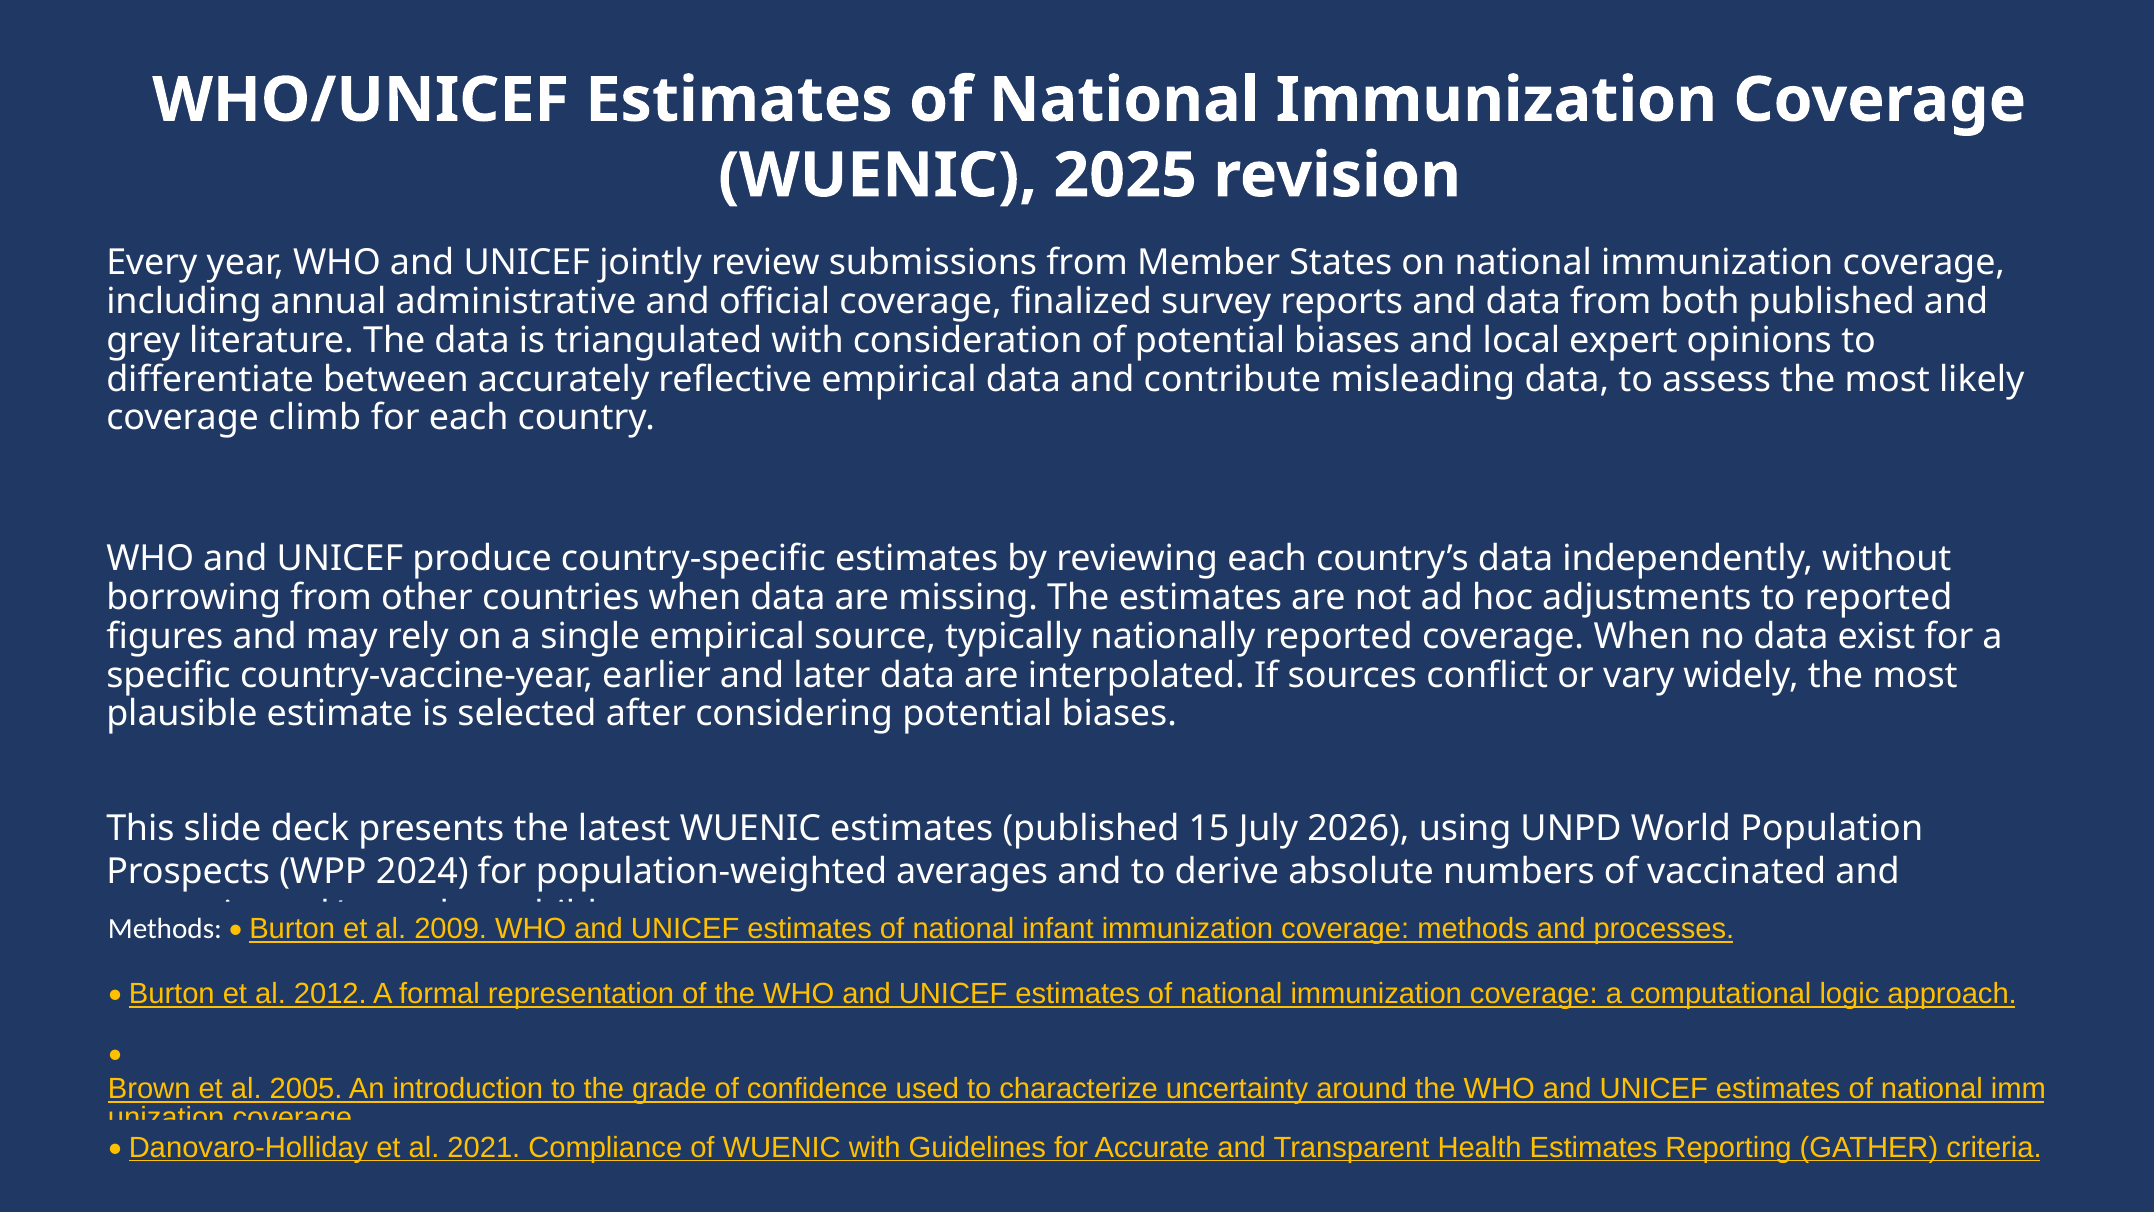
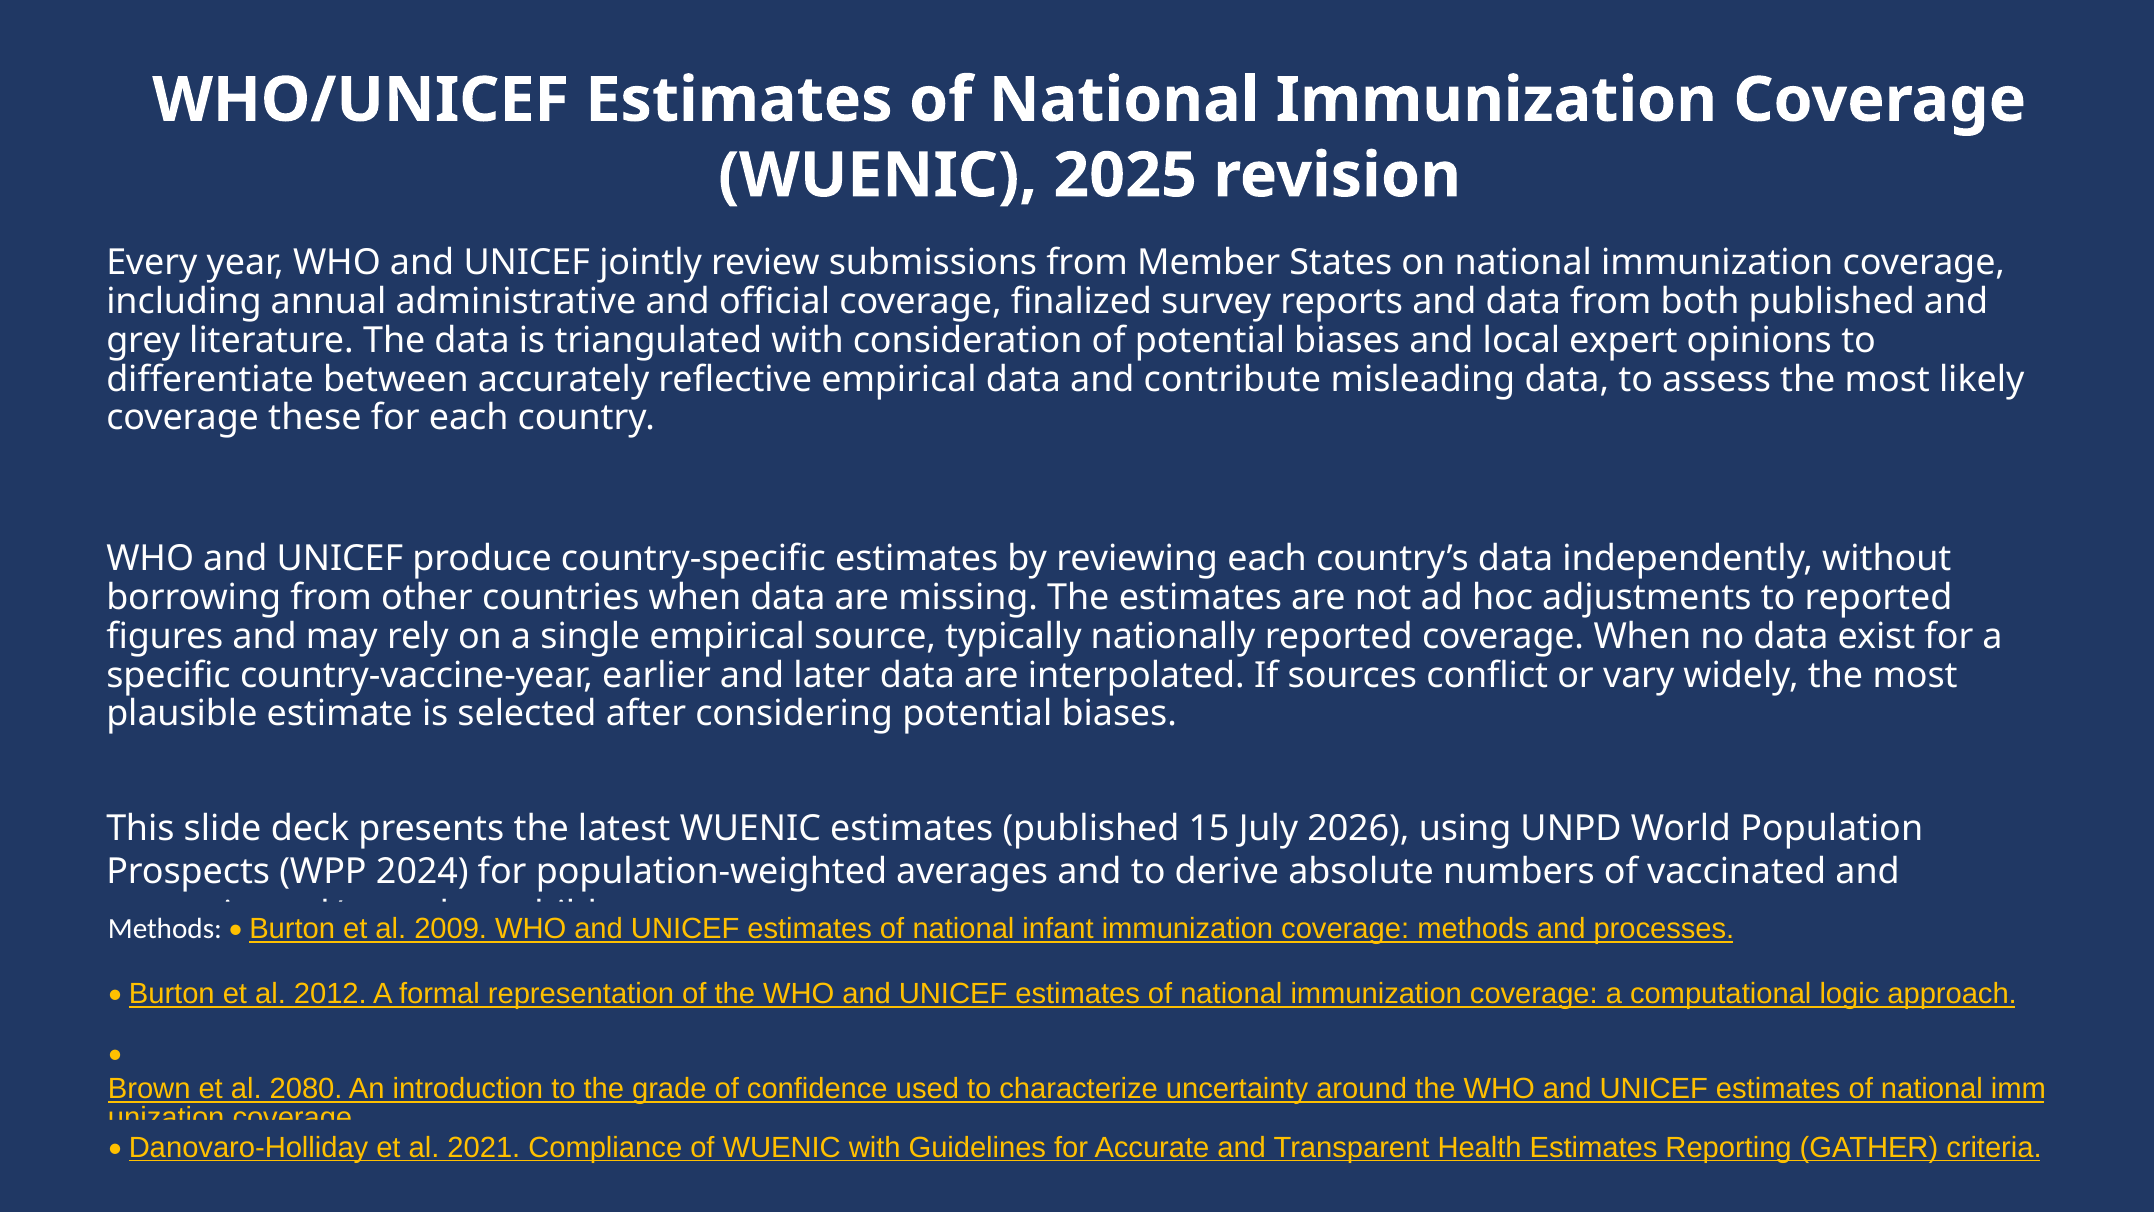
climb: climb -> these (315, 418)
2005: 2005 -> 2080 (306, 1088)
